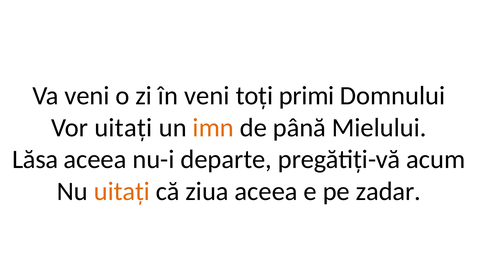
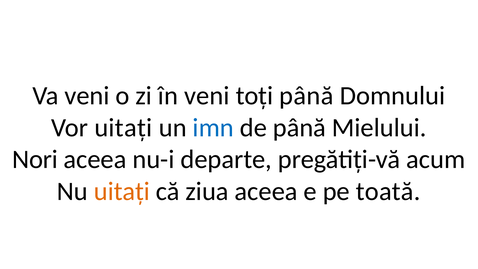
toți primi: primi -> până (306, 96)
imn colour: orange -> blue (213, 128)
Lăsa: Lăsa -> Nori (35, 159)
zadar: zadar -> toată (388, 191)
